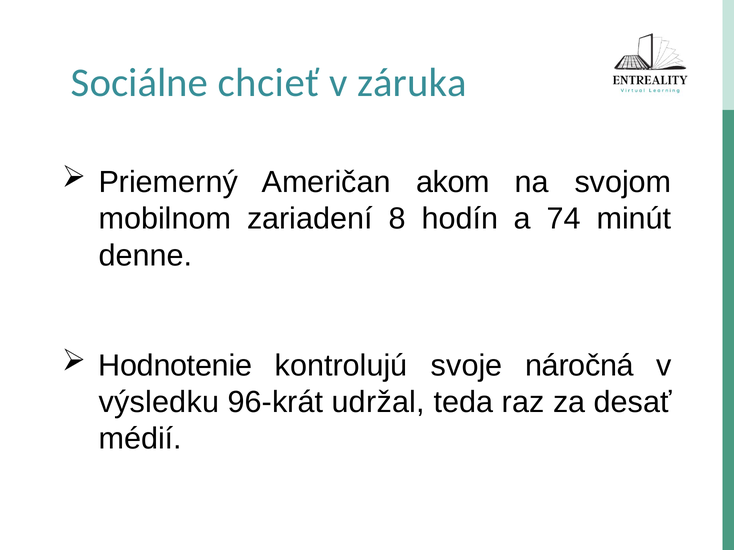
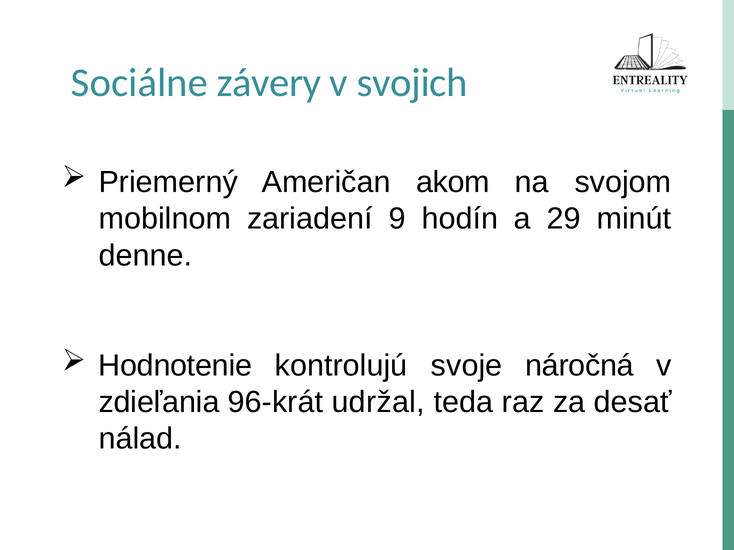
chcieť: chcieť -> závery (269, 83)
záruka: záruka -> svojich (412, 83)
8: 8 -> 9 (397, 219)
74: 74 -> 29 (564, 219)
výsledku: výsledku -> zdieľania (159, 403)
médií: médií -> nálad (140, 439)
